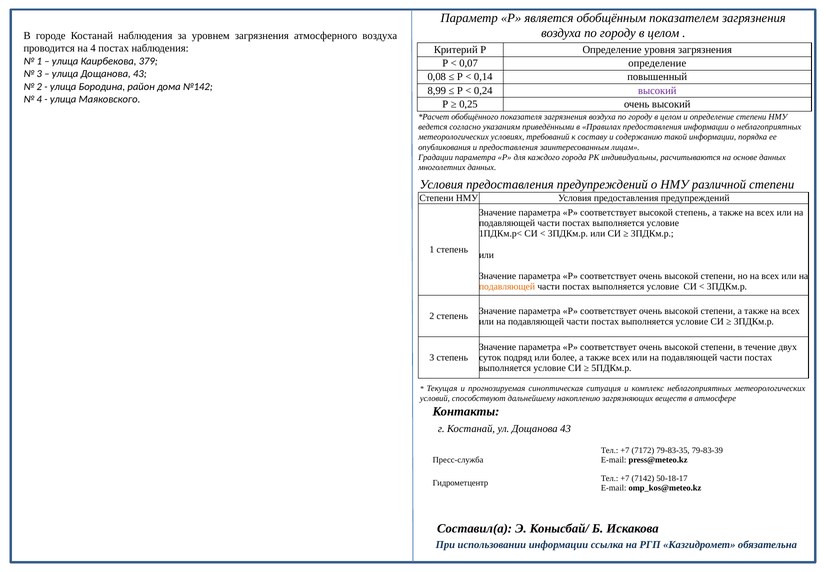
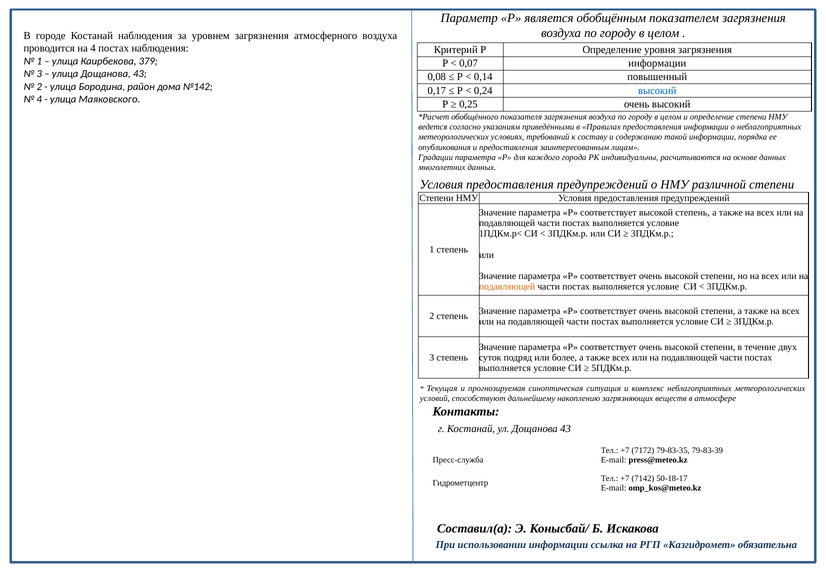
0,07 определение: определение -> информации (657, 63)
8,99: 8,99 -> 0,17 (437, 90)
высокий colour: purple -> blue (657, 90)
